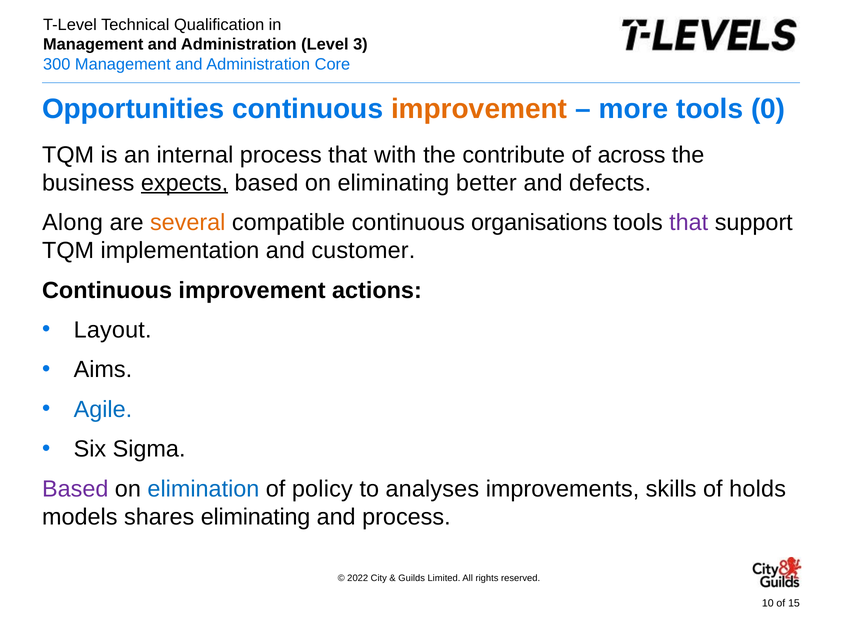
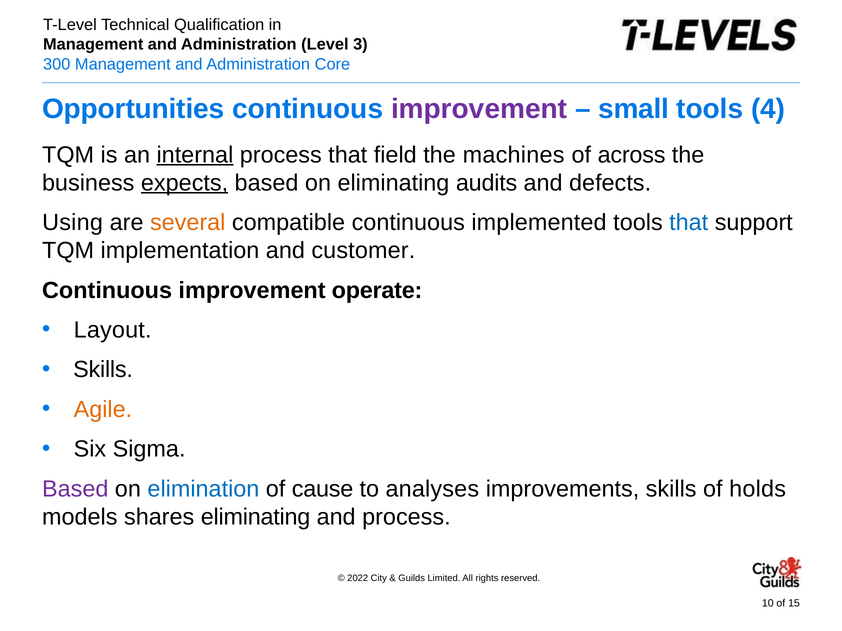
improvement colour: orange -> purple (479, 109)
more: more -> small (634, 109)
0: 0 -> 4 (768, 109)
internal underline: none -> present (195, 155)
with: with -> field (395, 155)
contribute: contribute -> machines (514, 155)
better: better -> audits (487, 183)
Along: Along -> Using (73, 223)
organisations: organisations -> implemented (539, 223)
that colour: purple -> blue (689, 223)
actions: actions -> operate (377, 291)
Aims: Aims -> Skills (103, 370)
Agile colour: blue -> orange (103, 410)
policy: policy -> cause (323, 489)
